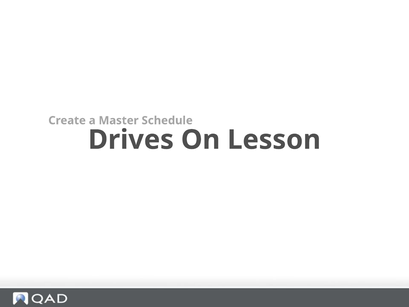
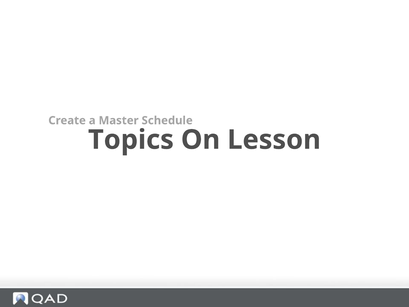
Drives: Drives -> Topics (131, 140)
